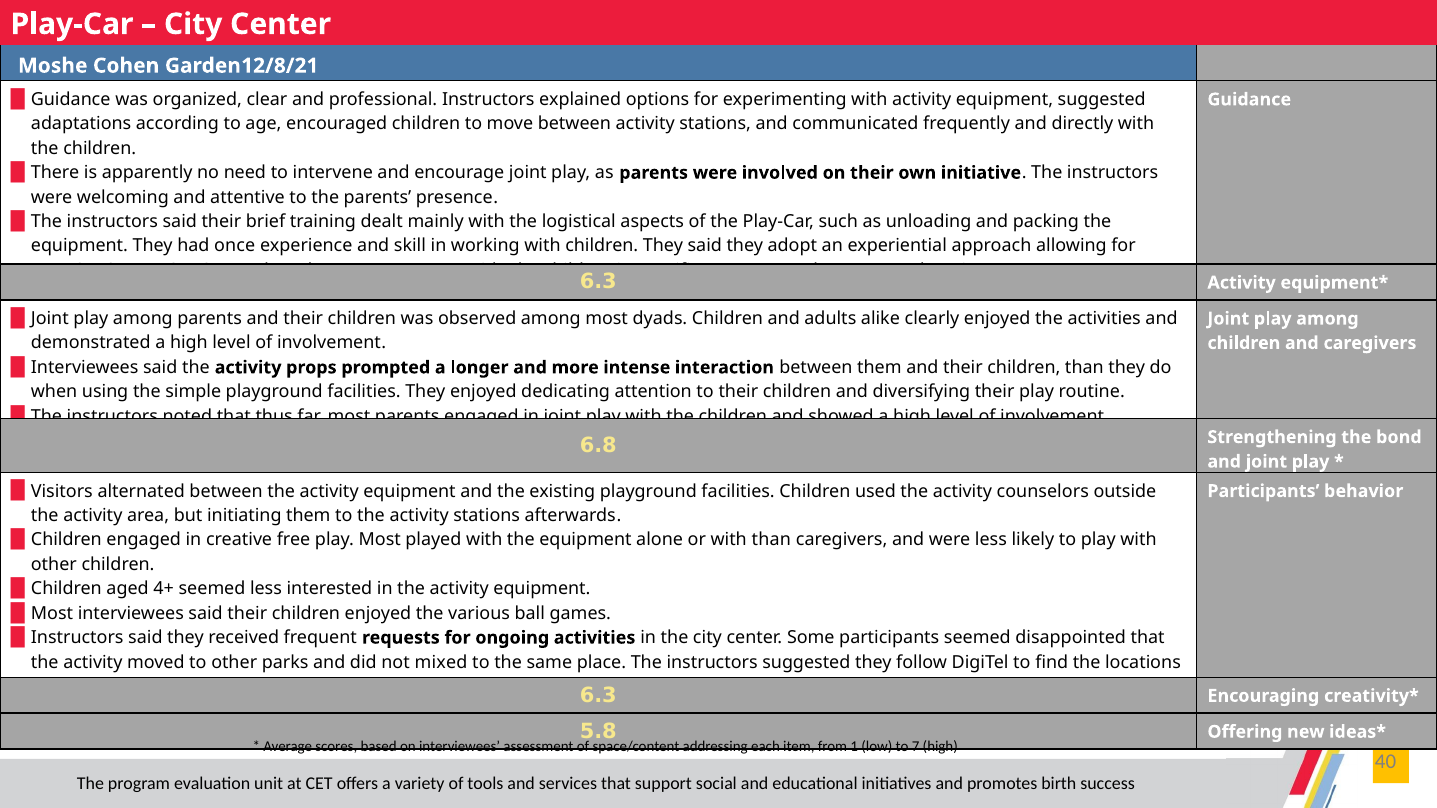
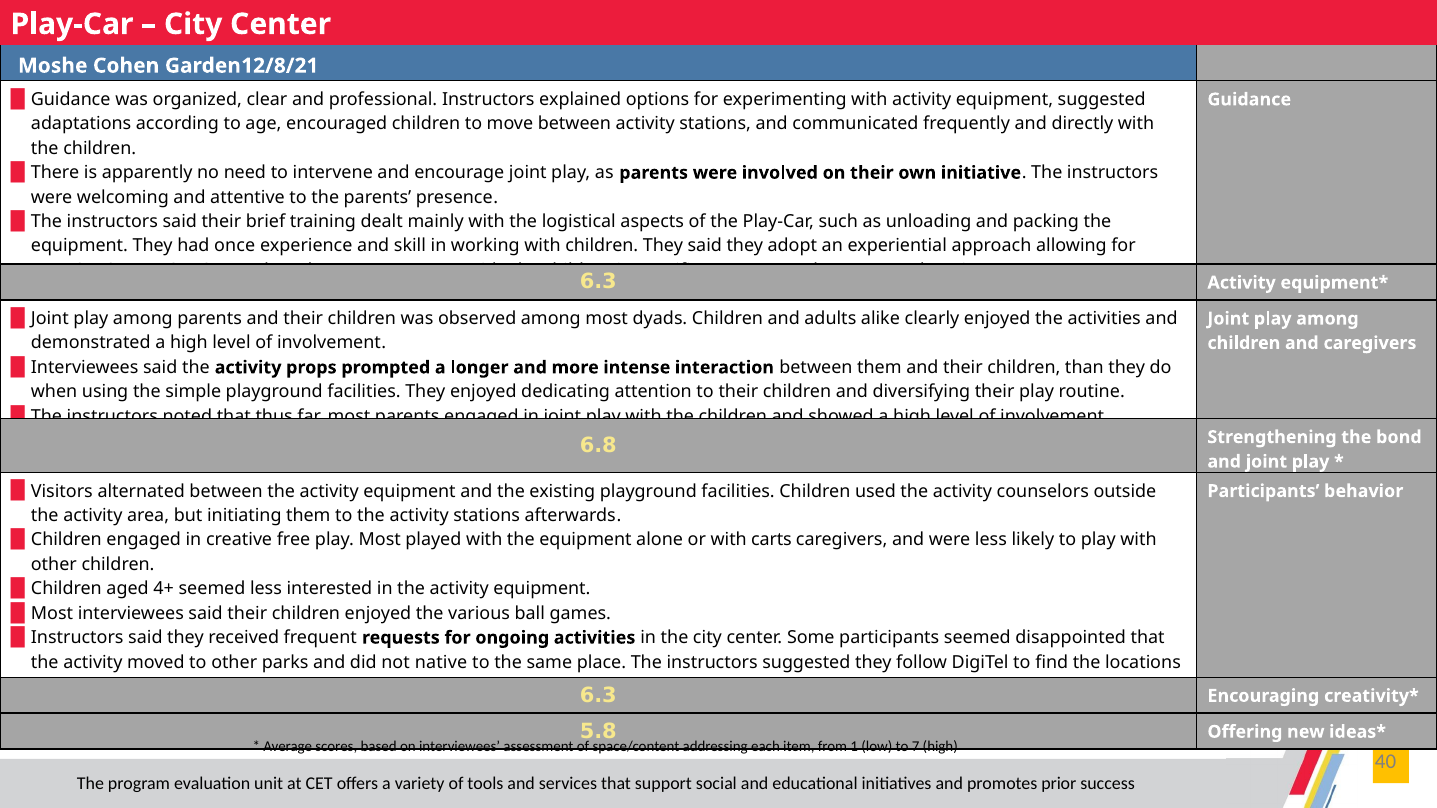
with than: than -> carts (771, 540)
mixed: mixed -> native (441, 662)
birth: birth -> prior (1059, 784)
